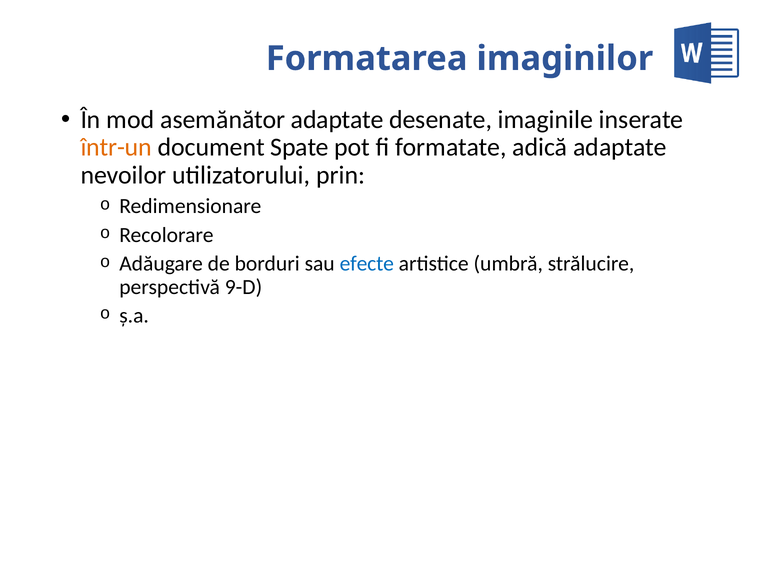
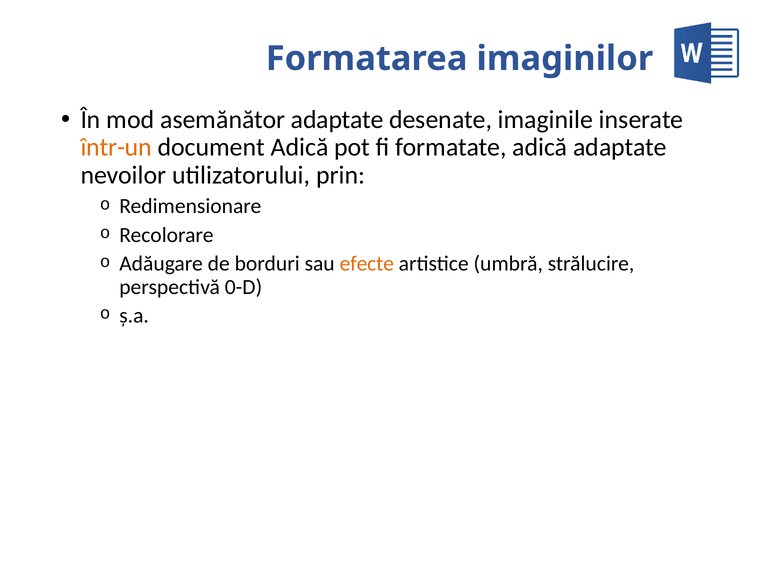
document Spate: Spate -> Adică (300, 147)
efecte colour: blue -> orange (367, 264)
9-D: 9-D -> 0-D (243, 287)
